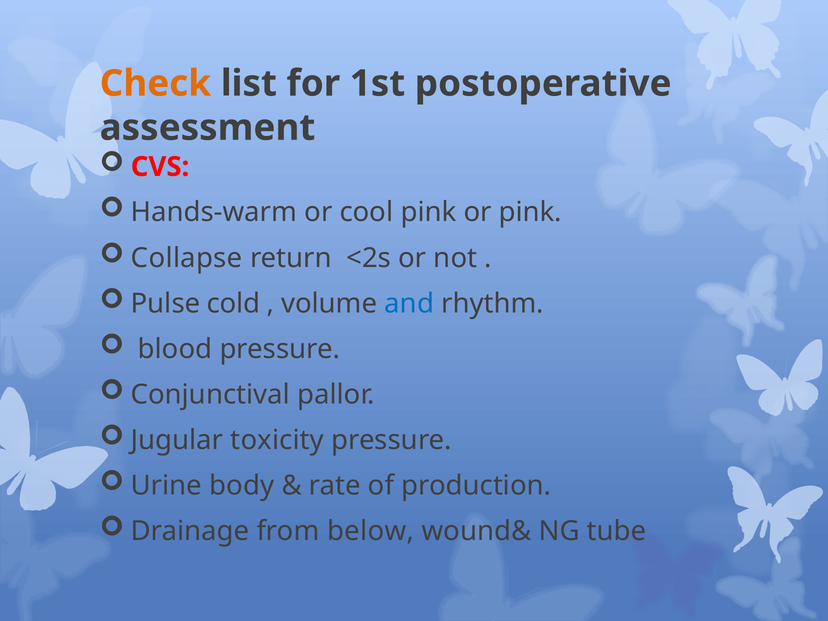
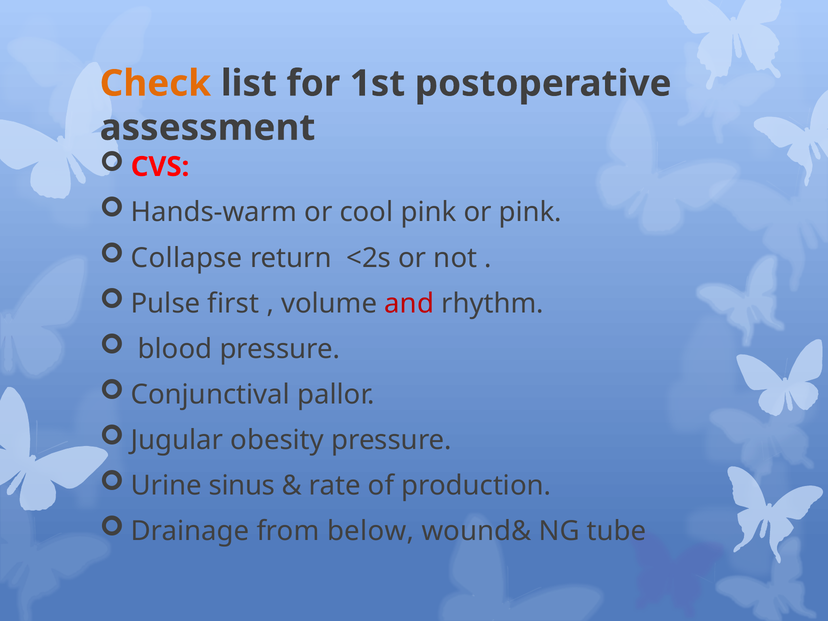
cold: cold -> first (233, 303)
and colour: blue -> red (409, 303)
toxicity: toxicity -> obesity (277, 440)
body: body -> sinus (242, 486)
